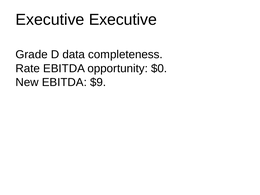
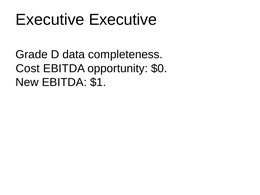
Rate: Rate -> Cost (28, 68)
$9: $9 -> $1 (98, 82)
